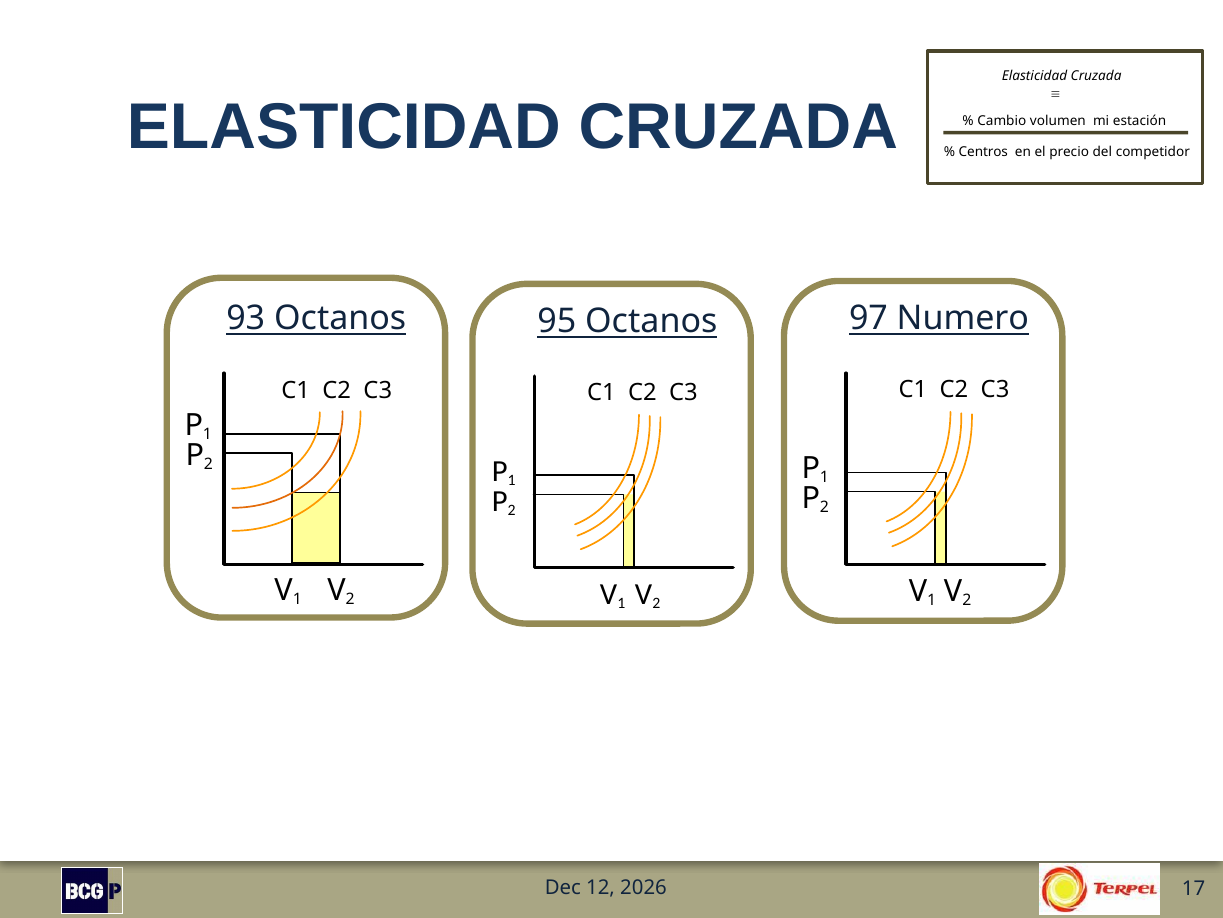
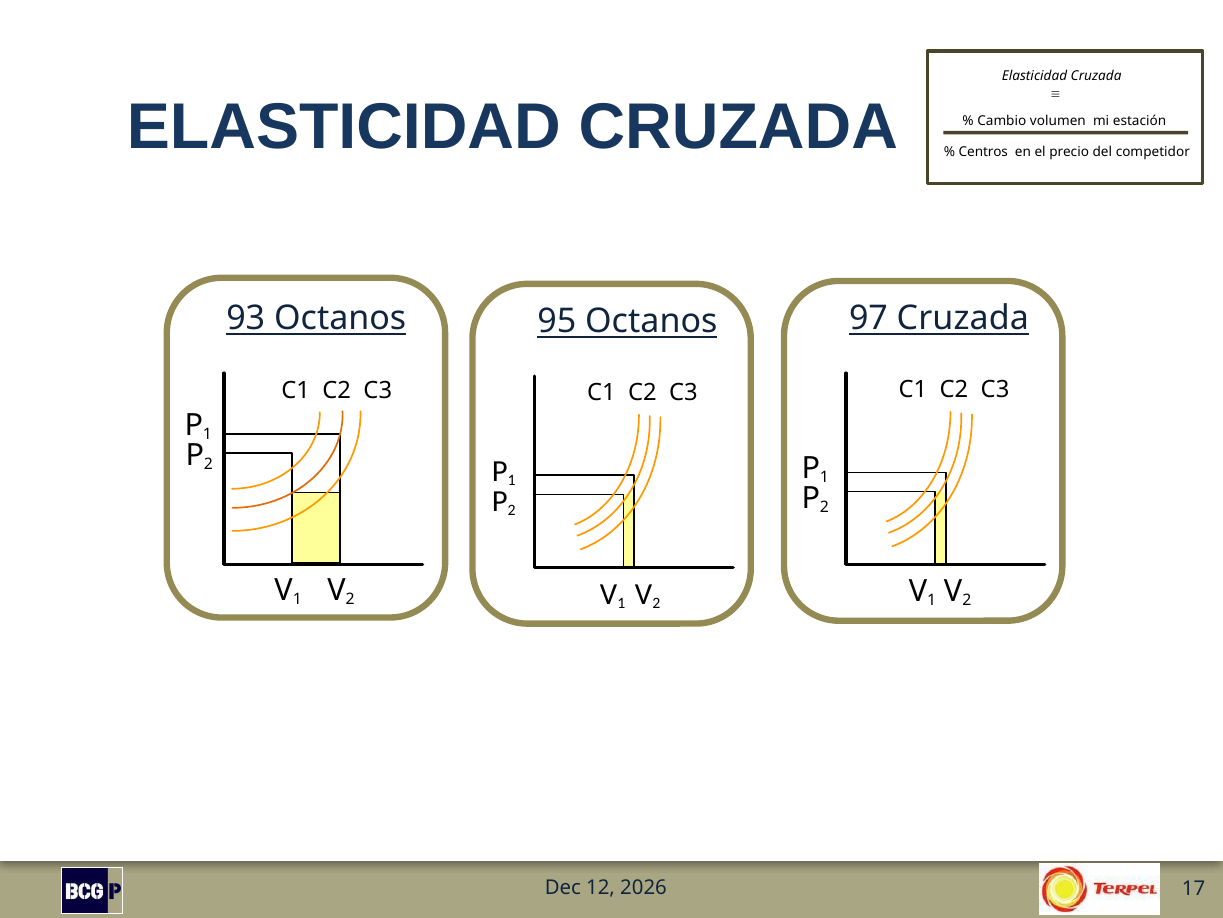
97 Numero: Numero -> Cruzada (963, 318)
